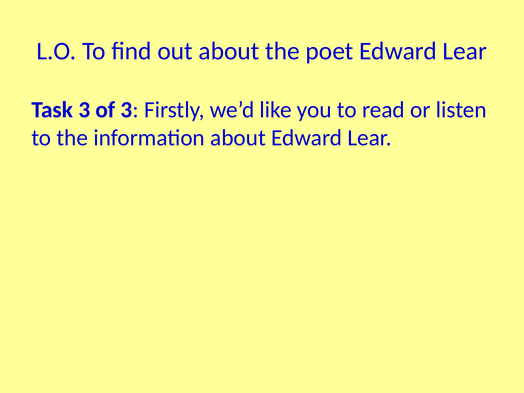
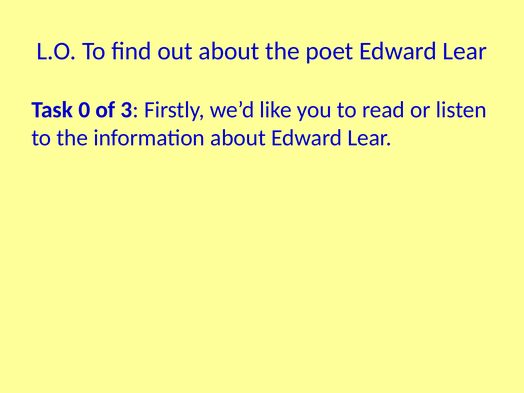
Task 3: 3 -> 0 (84, 110)
